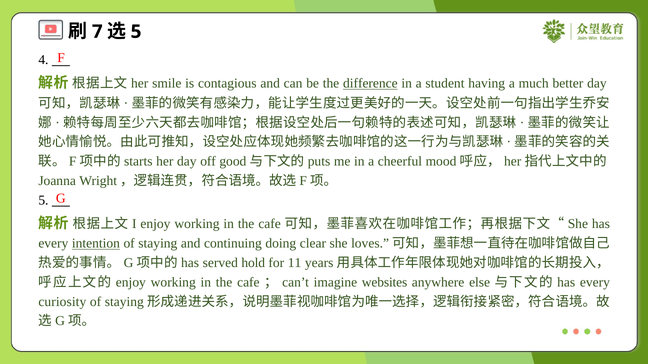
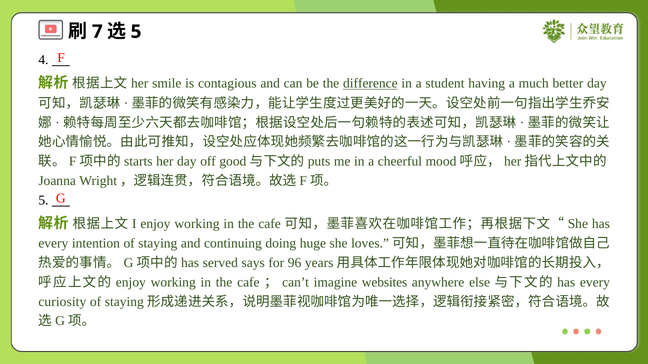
intention underline: present -> none (96, 244)
clear: clear -> huge (313, 244)
hold: hold -> says (253, 263)
11: 11 -> 96 (295, 263)
